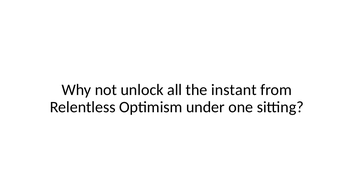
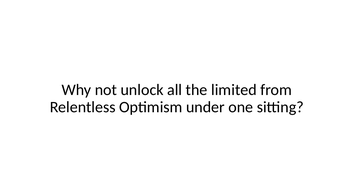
instant: instant -> limited (234, 90)
